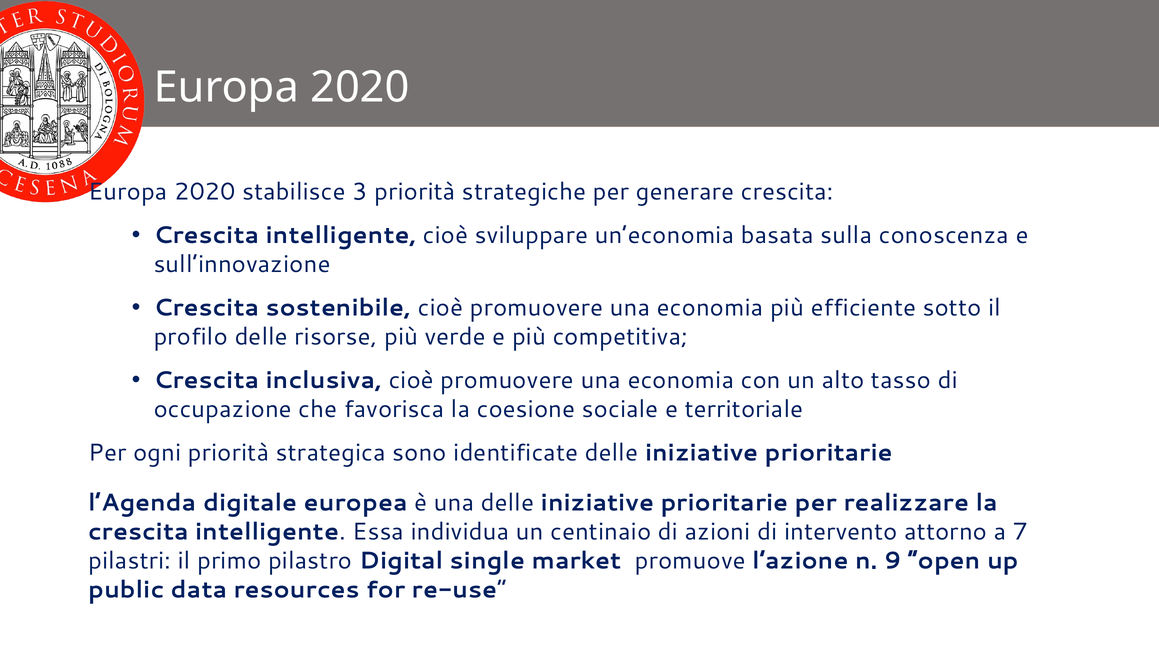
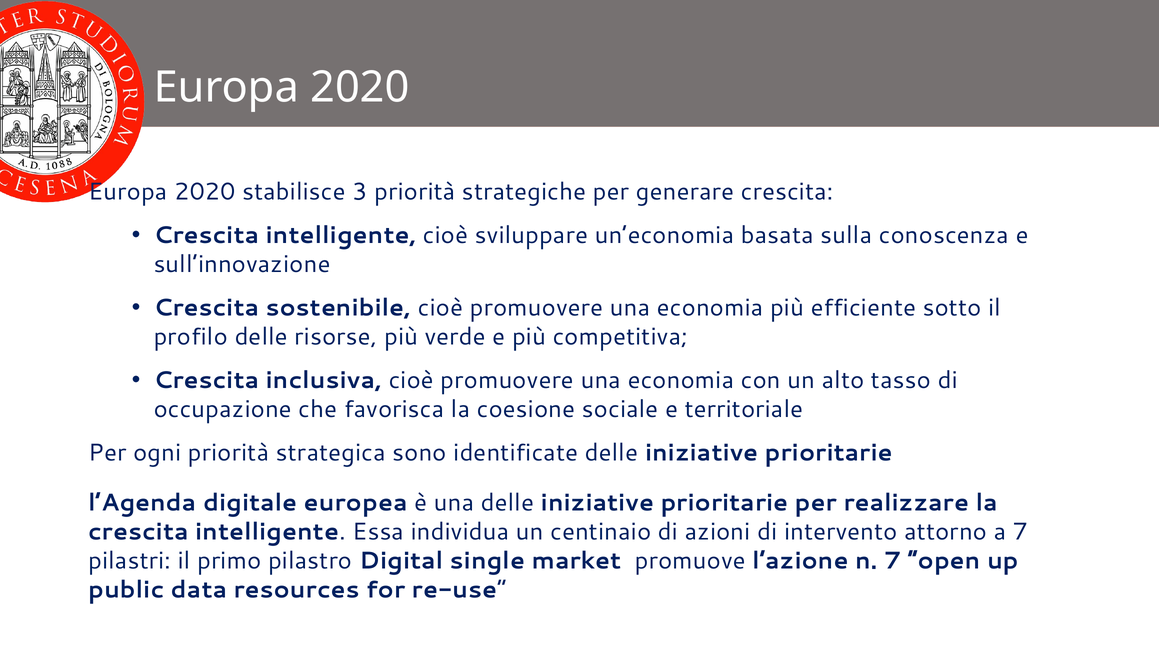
n 9: 9 -> 7 (893, 561)
